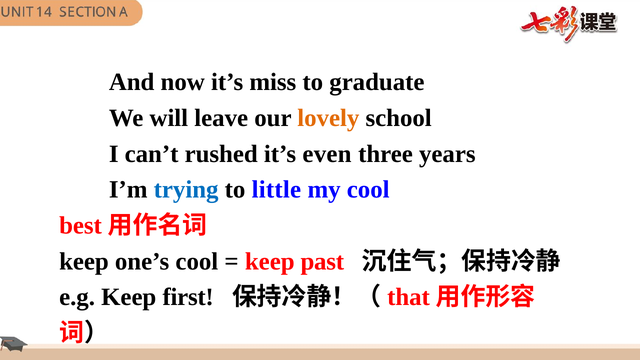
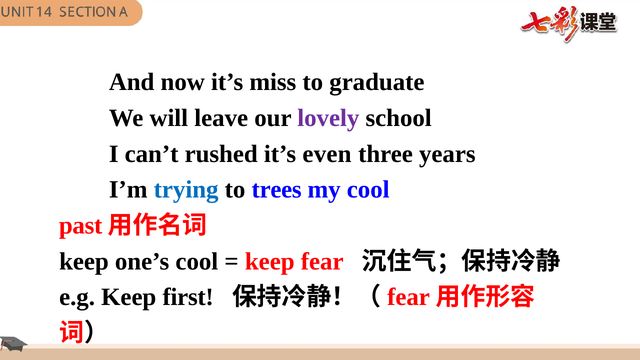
lovely colour: orange -> purple (328, 118)
little: little -> trees (277, 190)
best: best -> past (81, 226)
keep past: past -> fear (322, 261)
that: that -> fear (409, 297)
